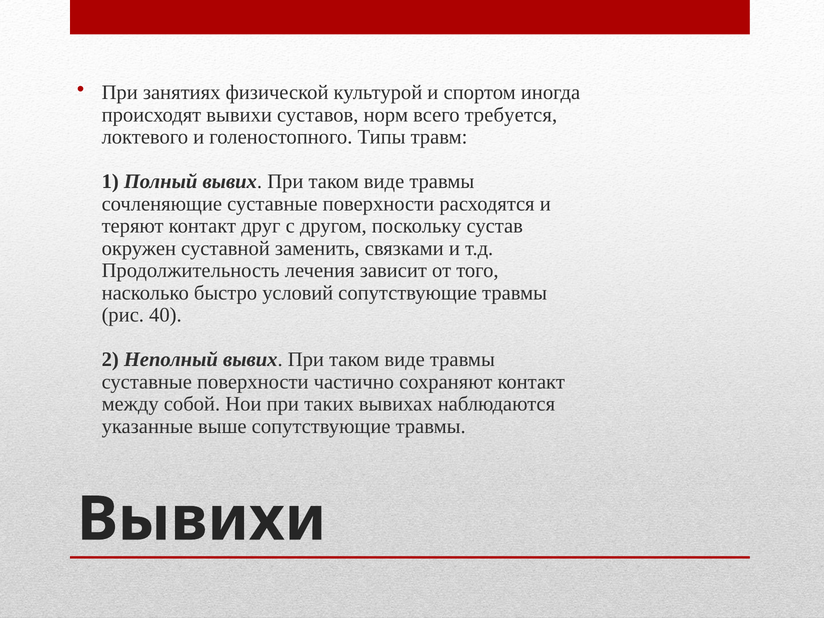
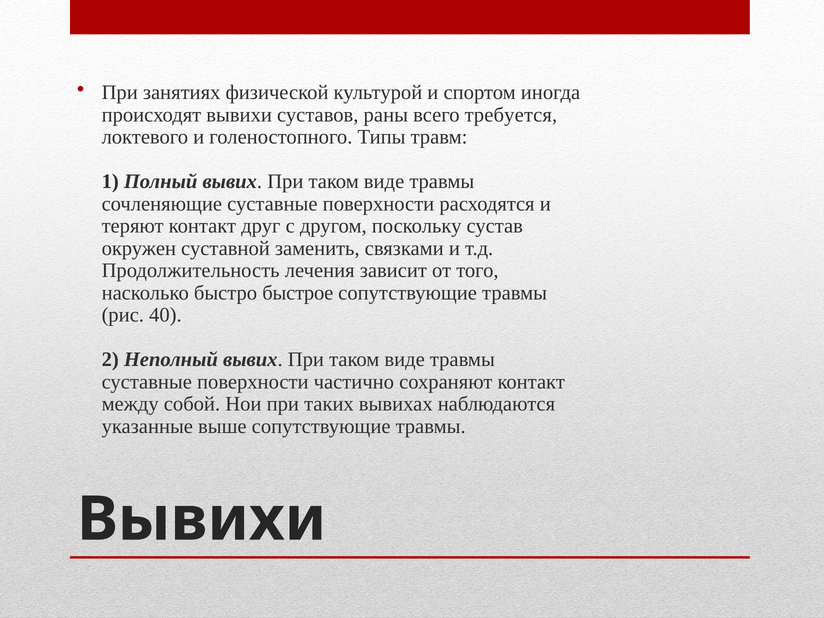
норм: норм -> раны (386, 115)
условий: условий -> быстрое (298, 293)
